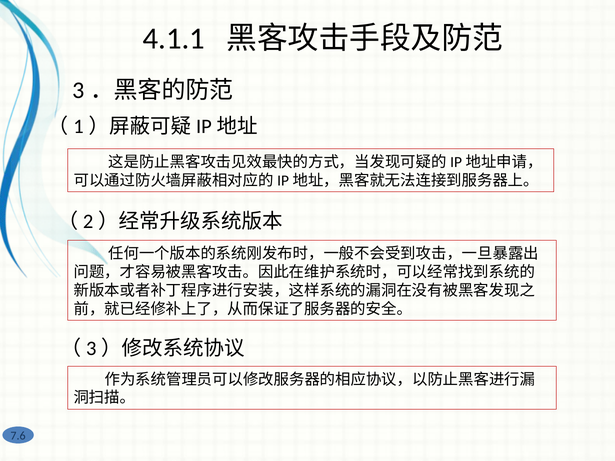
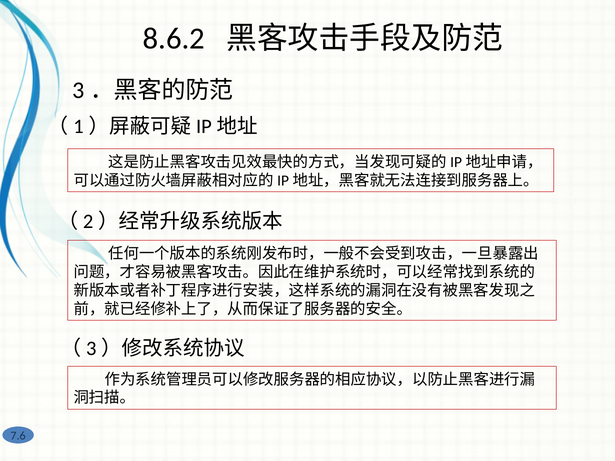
4.1.1: 4.1.1 -> 8.6.2 (174, 39)
